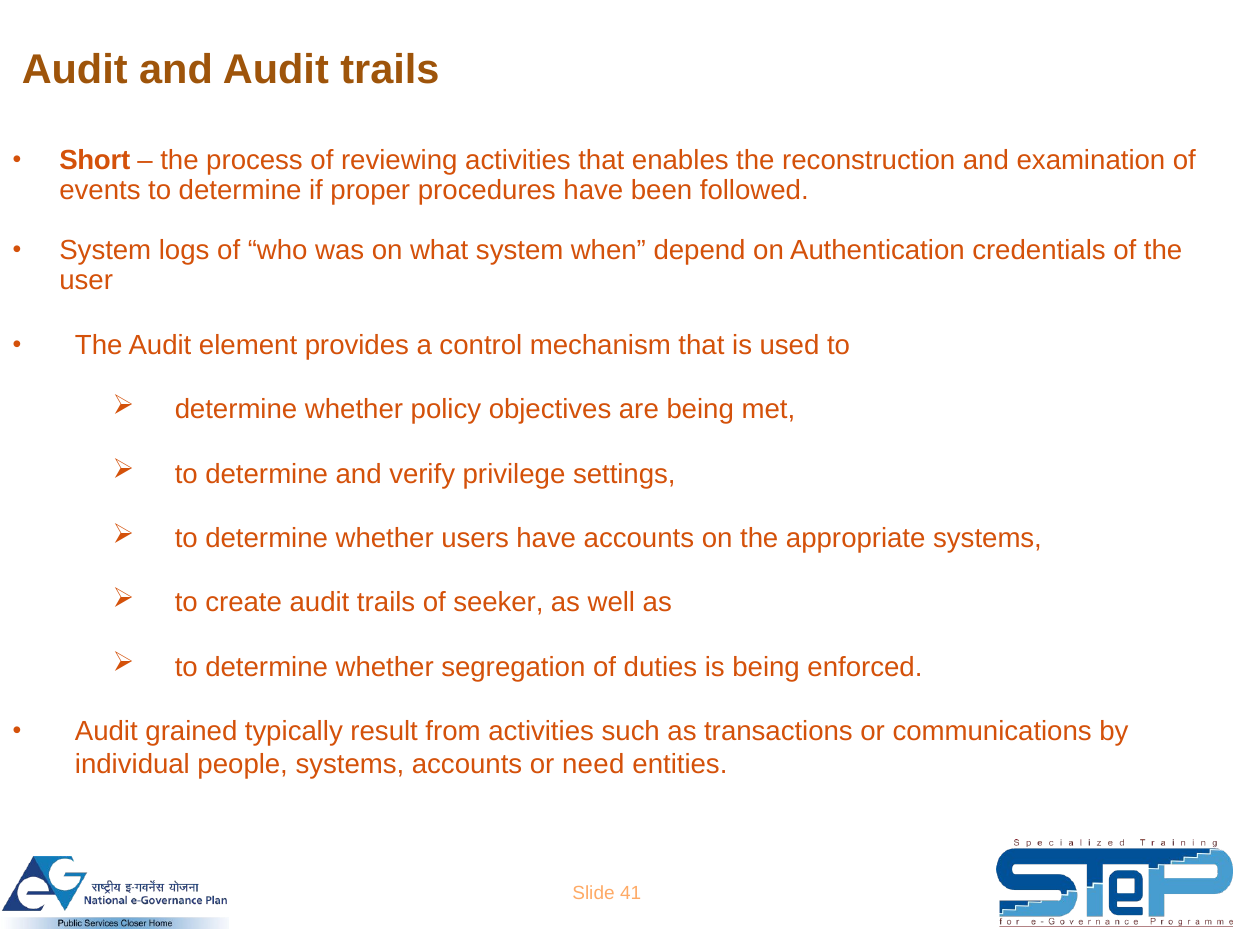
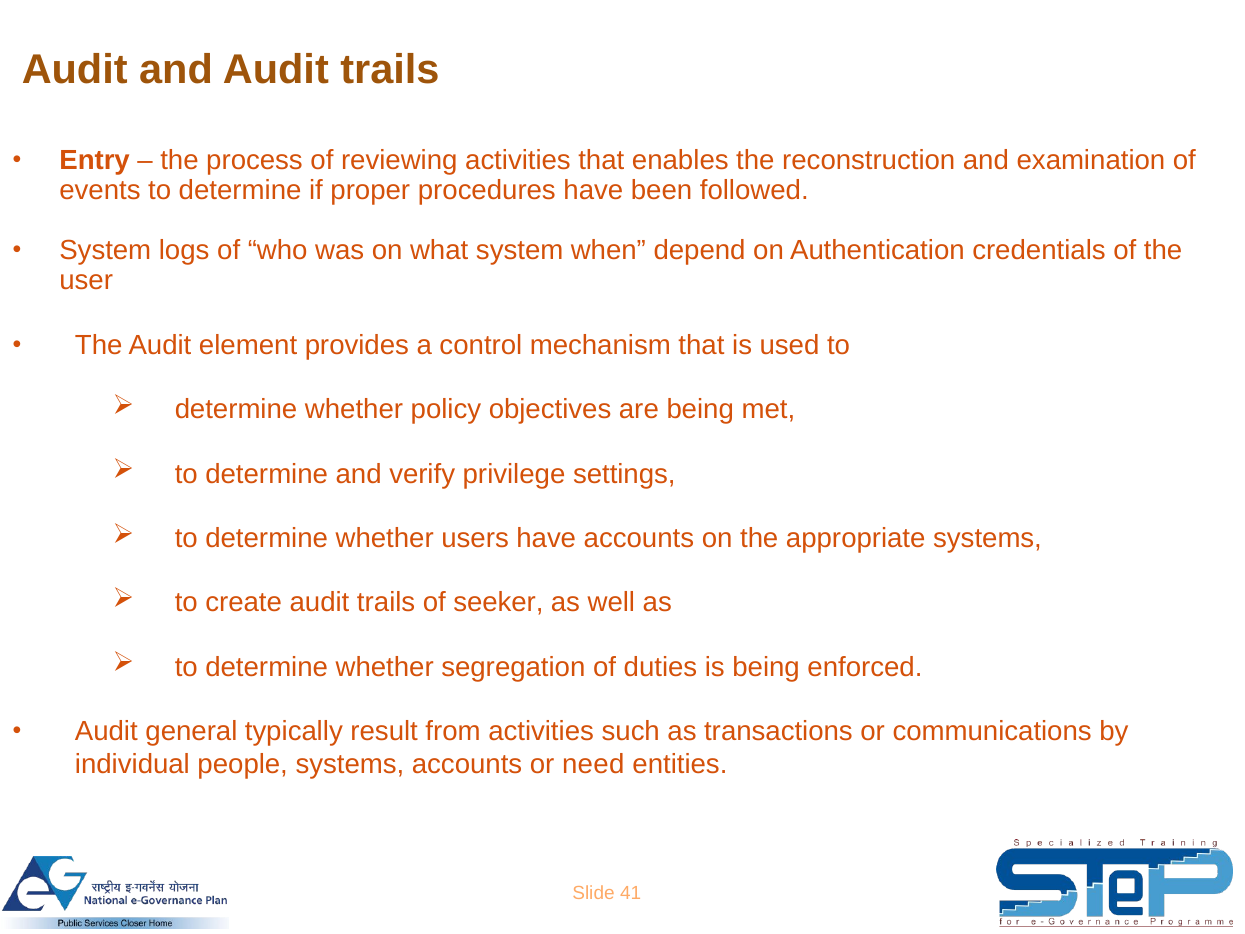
Short: Short -> Entry (95, 160)
grained: grained -> general (191, 731)
